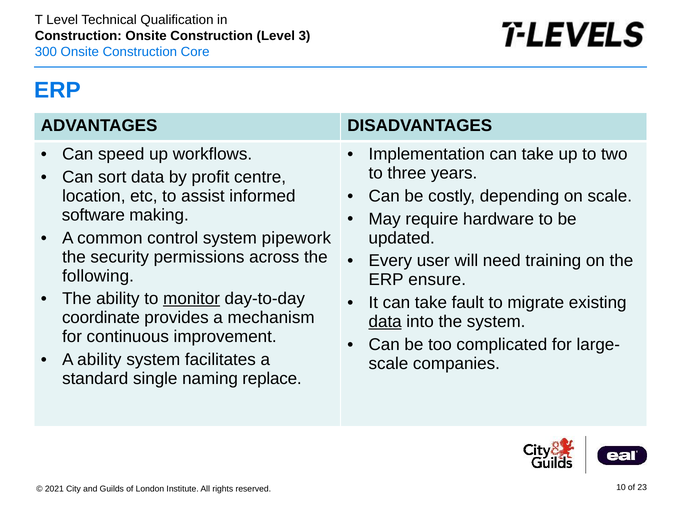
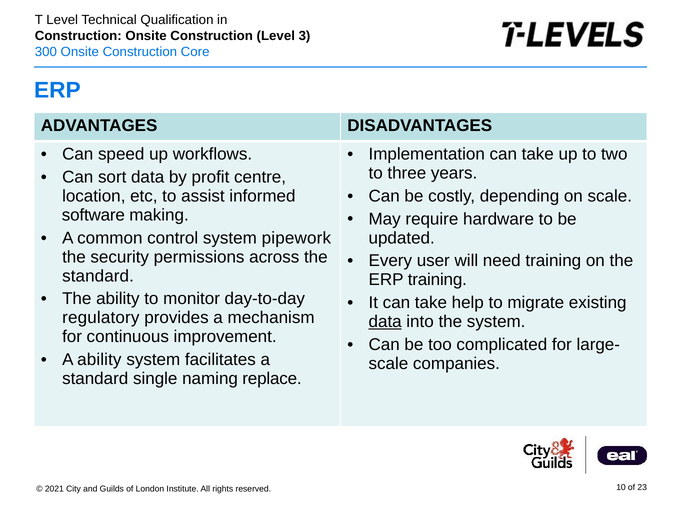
following: following -> standard (98, 276)
ERP ensure: ensure -> training (437, 280)
monitor underline: present -> none (192, 299)
fault: fault -> help (468, 303)
coordinate: coordinate -> regulatory (101, 318)
